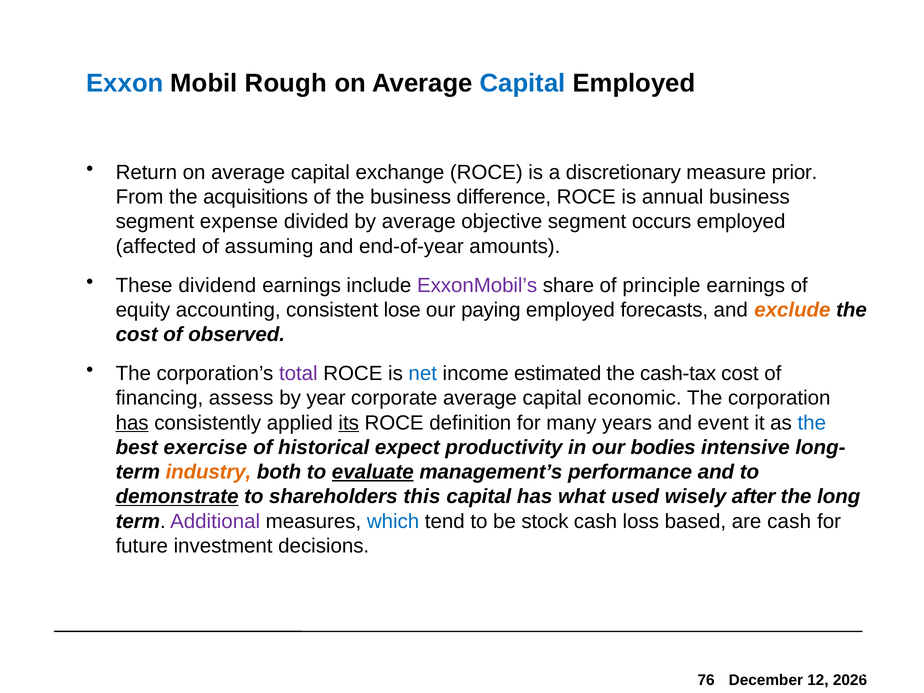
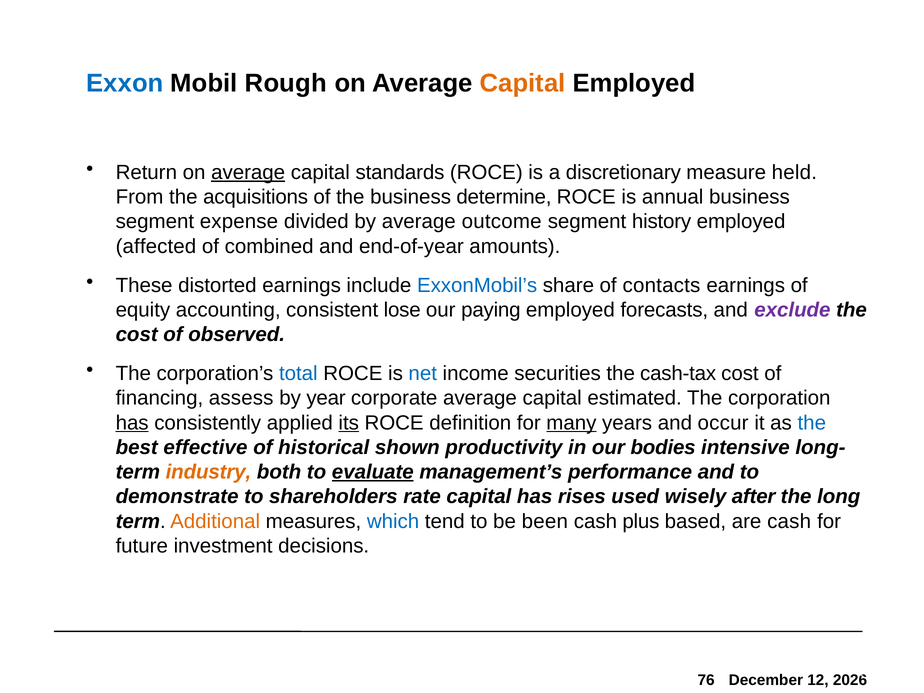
Capital colour: blue -> orange (523, 83)
average underline: none -> present (248, 172)
exchange: exchange -> standards (400, 172)
prior: prior -> held (794, 172)
difference: difference -> determine (504, 197)
objective: objective -> outcome (502, 222)
occurs: occurs -> history (662, 222)
assuming: assuming -> combined (269, 246)
dividend: dividend -> distorted (217, 285)
ExxonMobil’s colour: purple -> blue (477, 285)
principle: principle -> contacts (661, 285)
exclude colour: orange -> purple (792, 310)
total colour: purple -> blue (298, 374)
estimated: estimated -> securities (558, 374)
economic: economic -> estimated (635, 398)
many underline: none -> present (571, 423)
event: event -> occur (723, 423)
exercise: exercise -> effective (205, 447)
expect: expect -> shown (407, 447)
demonstrate underline: present -> none (177, 497)
this: this -> rate (422, 497)
what: what -> rises (582, 497)
Additional colour: purple -> orange (215, 521)
stock: stock -> been (545, 521)
loss: loss -> plus (641, 521)
